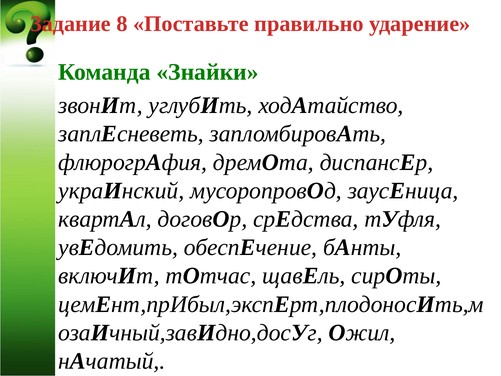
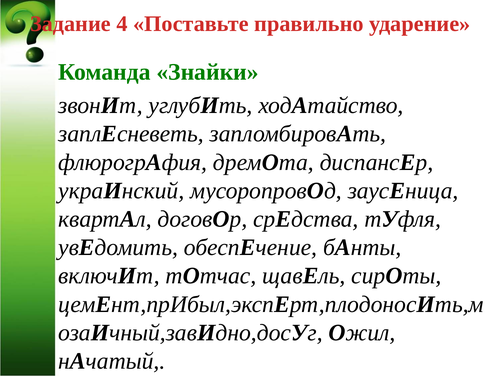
8: 8 -> 4 (122, 24)
